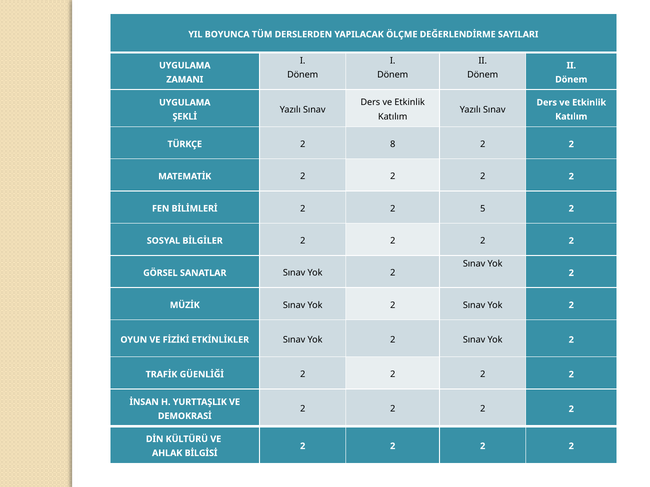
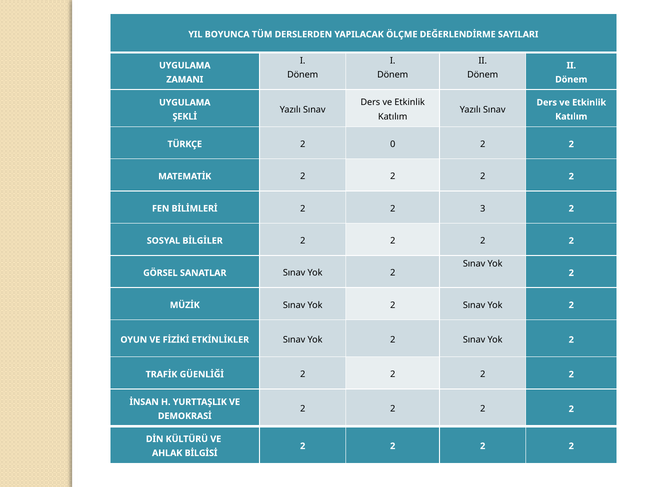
8: 8 -> 0 (393, 144)
5: 5 -> 3 (483, 209)
